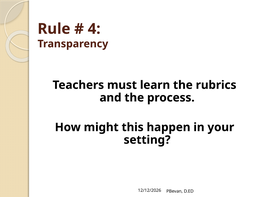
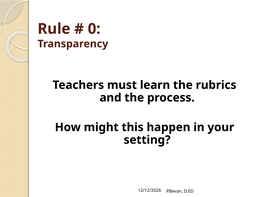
4: 4 -> 0 (94, 29)
